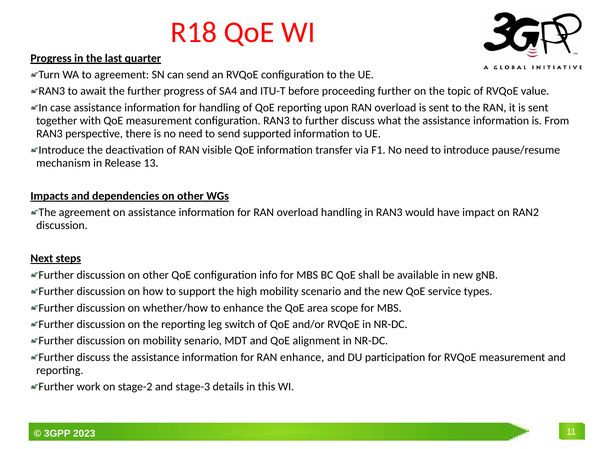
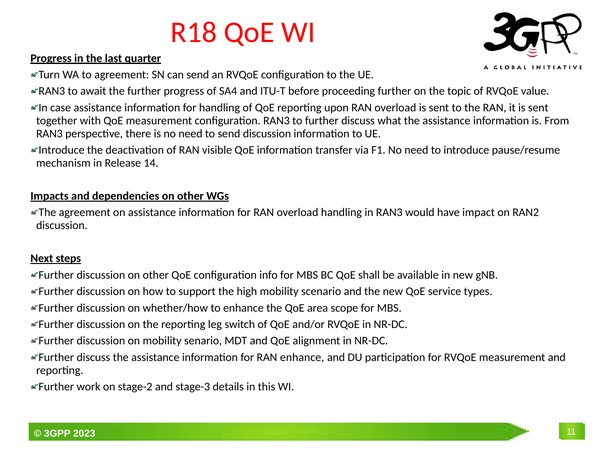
send supported: supported -> discussion (267, 134)
13: 13 -> 14 (151, 163)
